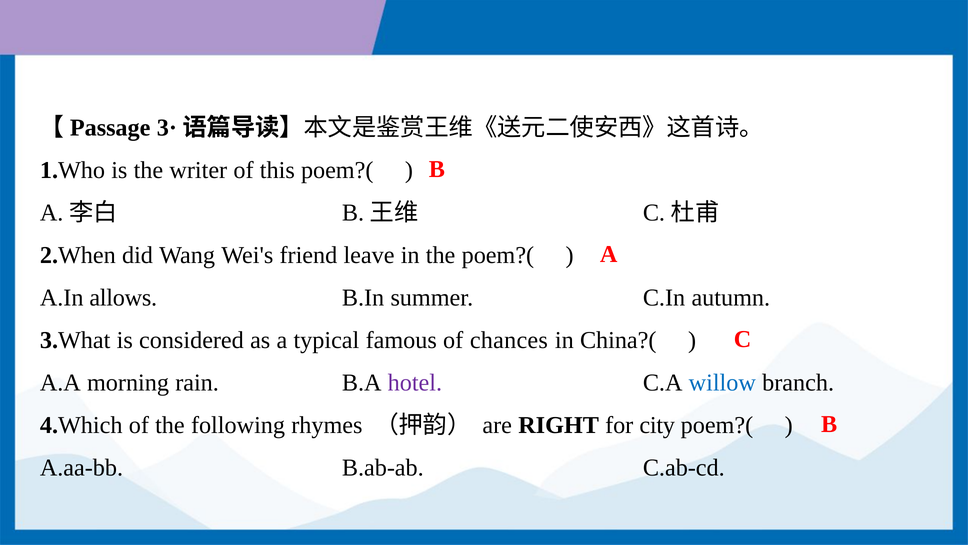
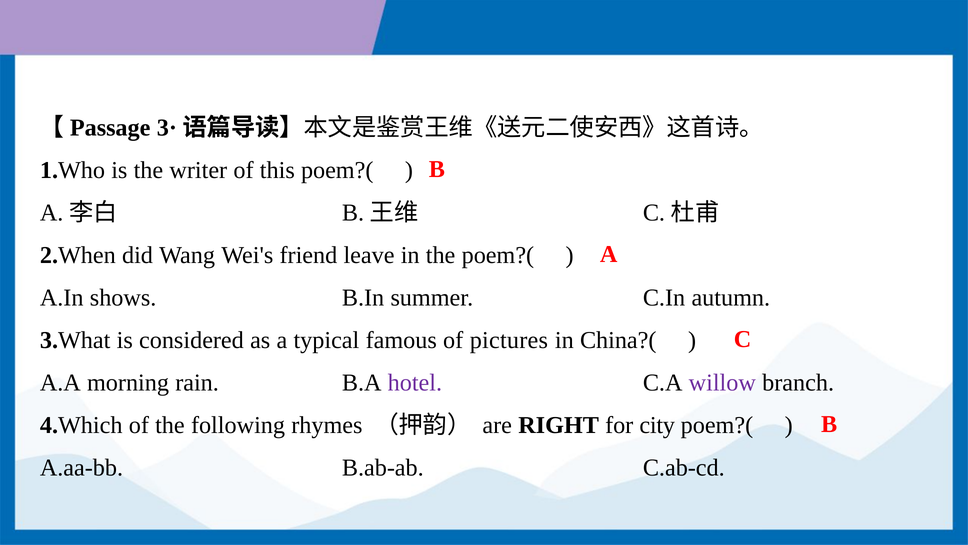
allows: allows -> shows (123, 297)
chances: chances -> pictures (509, 340)
willow colour: blue -> purple (722, 382)
